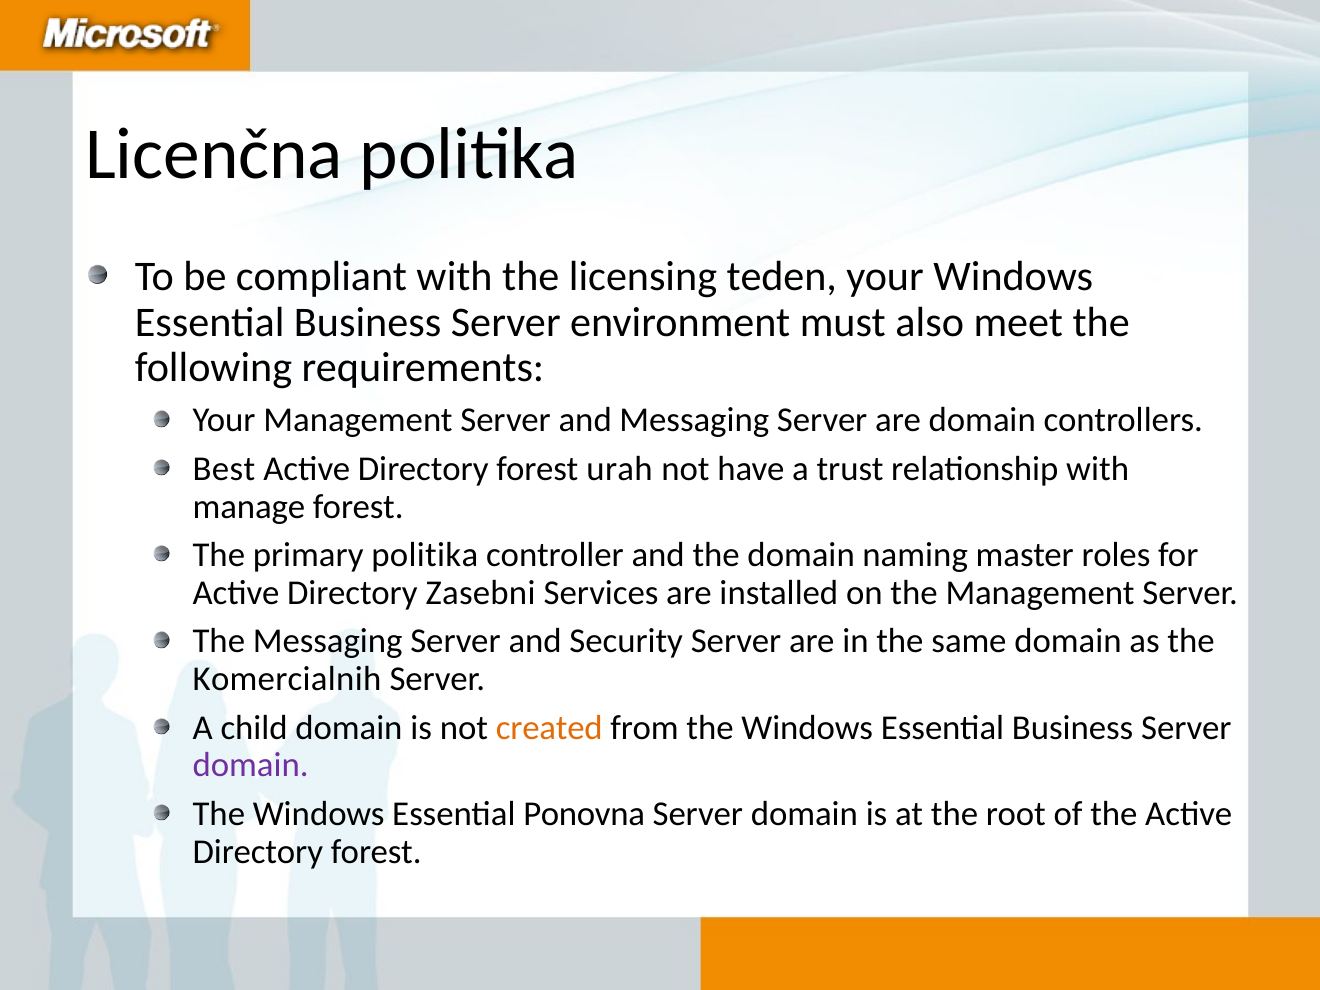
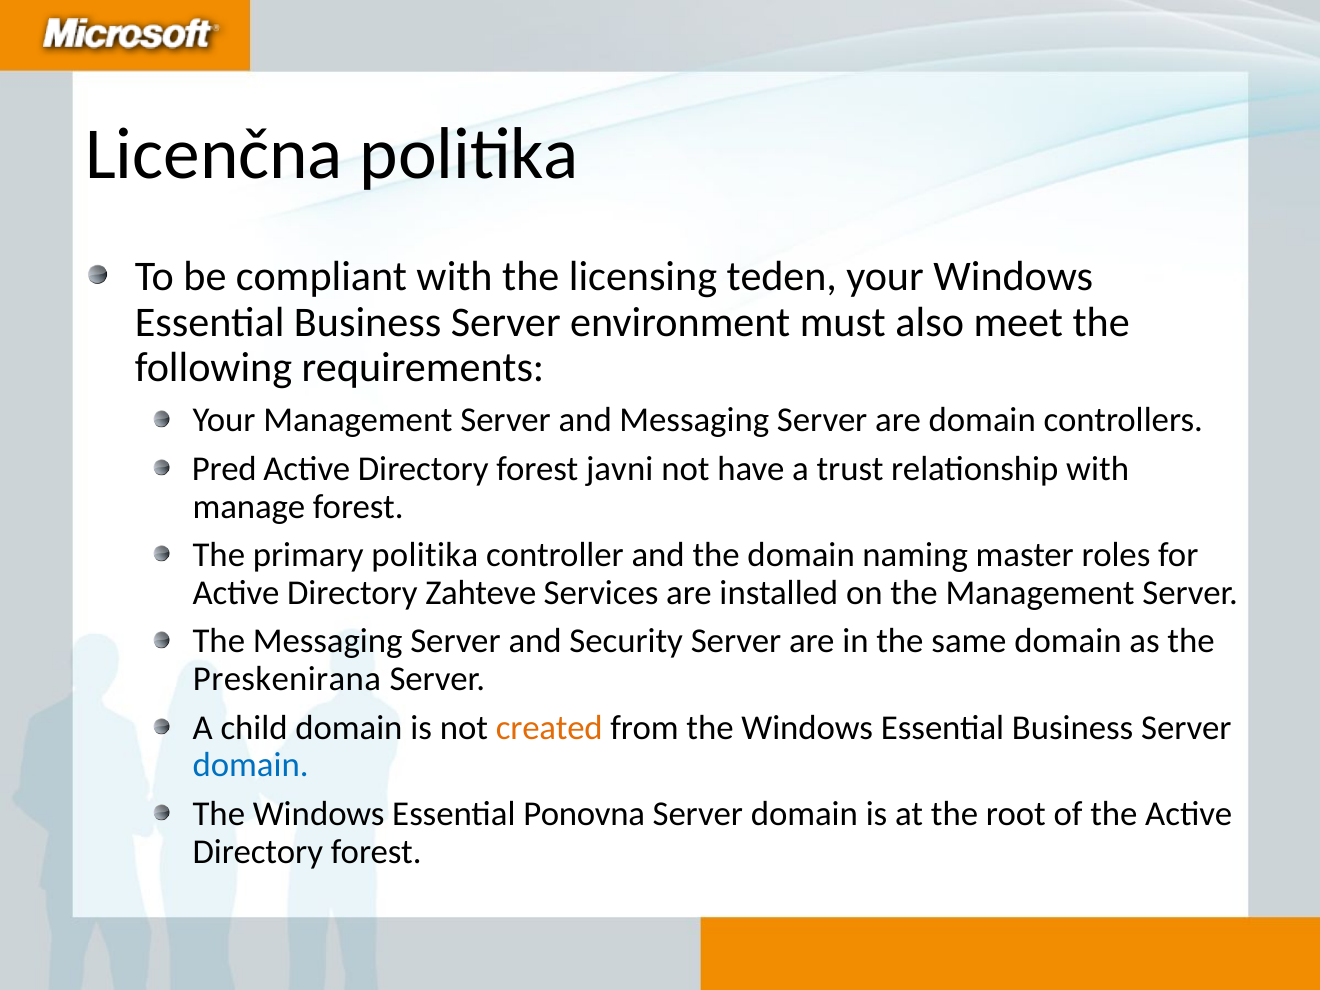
Best: Best -> Pred (224, 469)
urah: urah -> javni (620, 469)
Zasebni: Zasebni -> Zahteve (481, 593)
Komercialnih: Komercialnih -> Preskenirana (287, 679)
domain colour: purple -> blue (251, 765)
